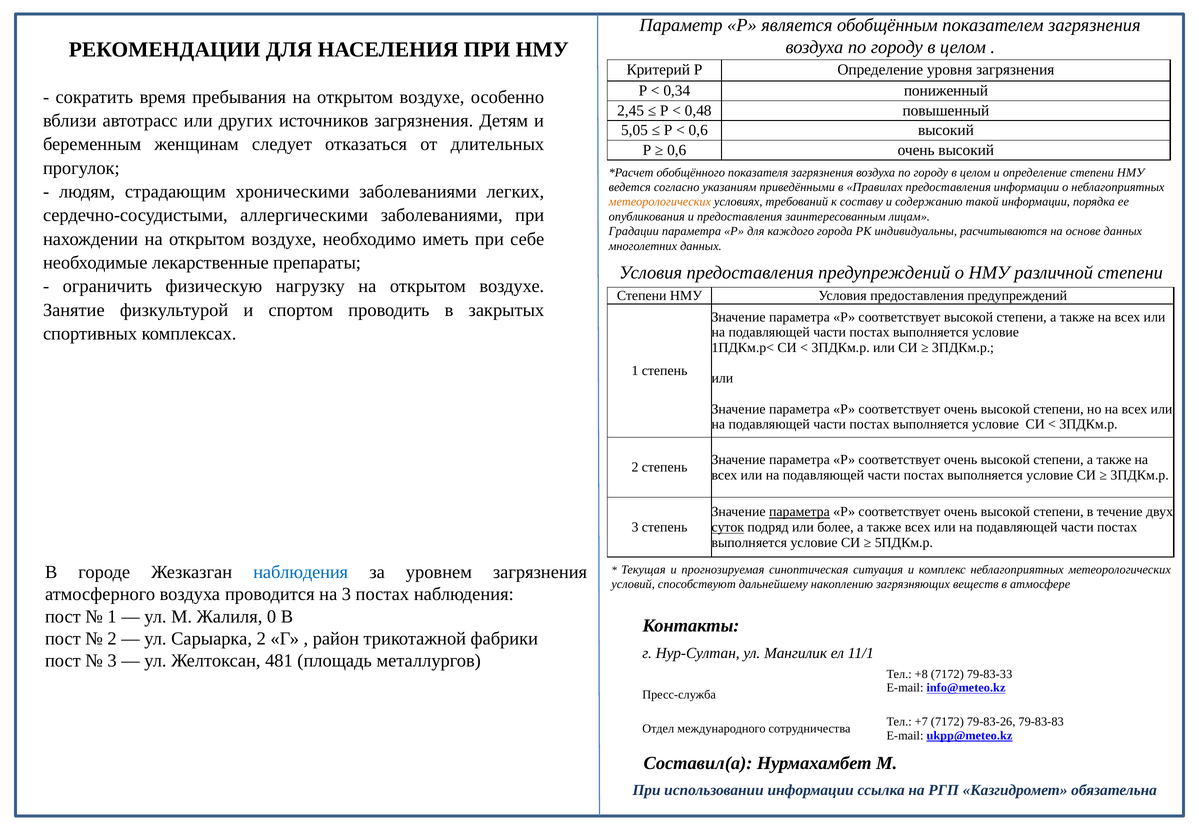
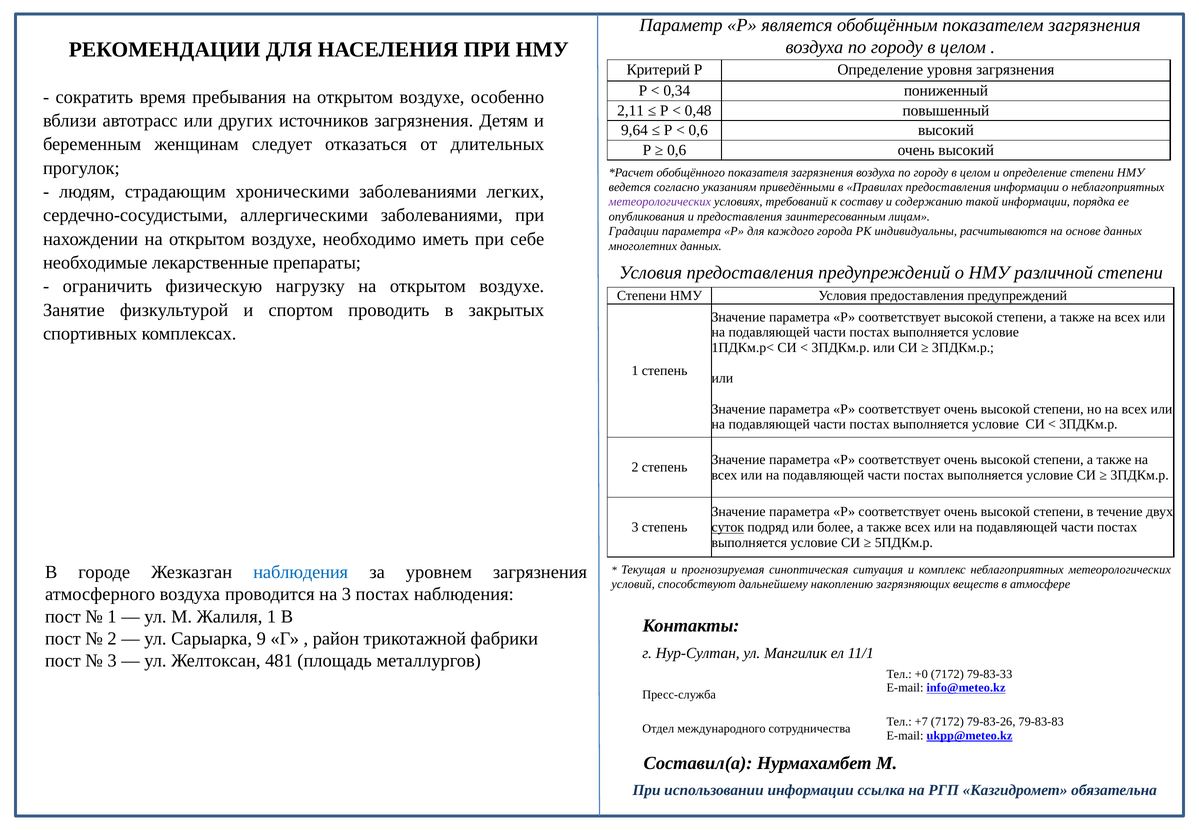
2,45: 2,45 -> 2,11 (631, 110)
5,05: 5,05 -> 9,64 (634, 130)
метеорологических colour: orange -> purple (660, 202)
параметра underline: present -> none (799, 512)
Жалиля 0: 0 -> 1 (272, 616)
Сарыарка 2: 2 -> 9 (261, 639)
+8: +8 -> +0 (921, 674)
